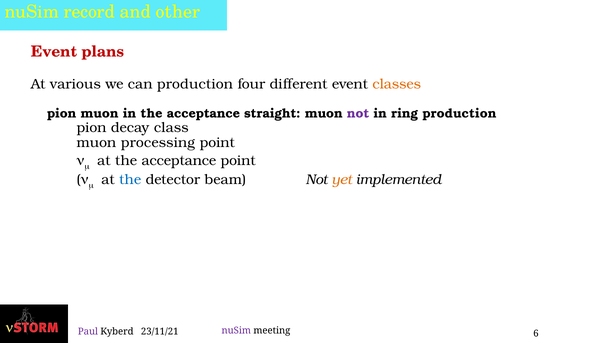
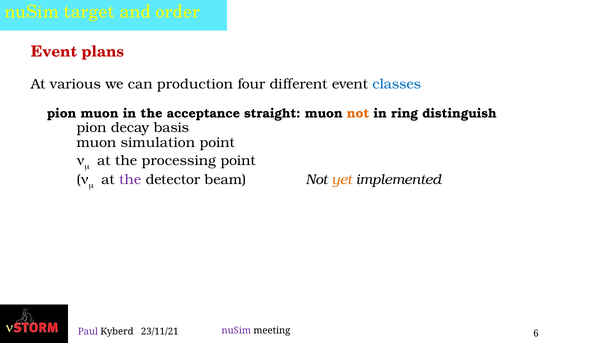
record: record -> target (89, 12)
other: other -> order (178, 12)
classes colour: orange -> blue (397, 84)
not colour: purple -> orange (358, 114)
ring production: production -> distinguish (460, 114)
class: class -> basis (171, 128)
processing: processing -> simulation (158, 143)
at the acceptance: acceptance -> processing (179, 161)
the colour: blue -> purple (130, 180)
